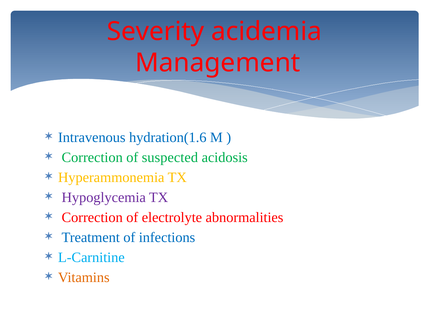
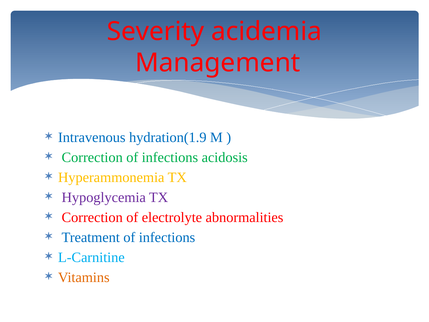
hydration(1.6: hydration(1.6 -> hydration(1.9 (168, 137)
Correction of suspected: suspected -> infections (170, 157)
